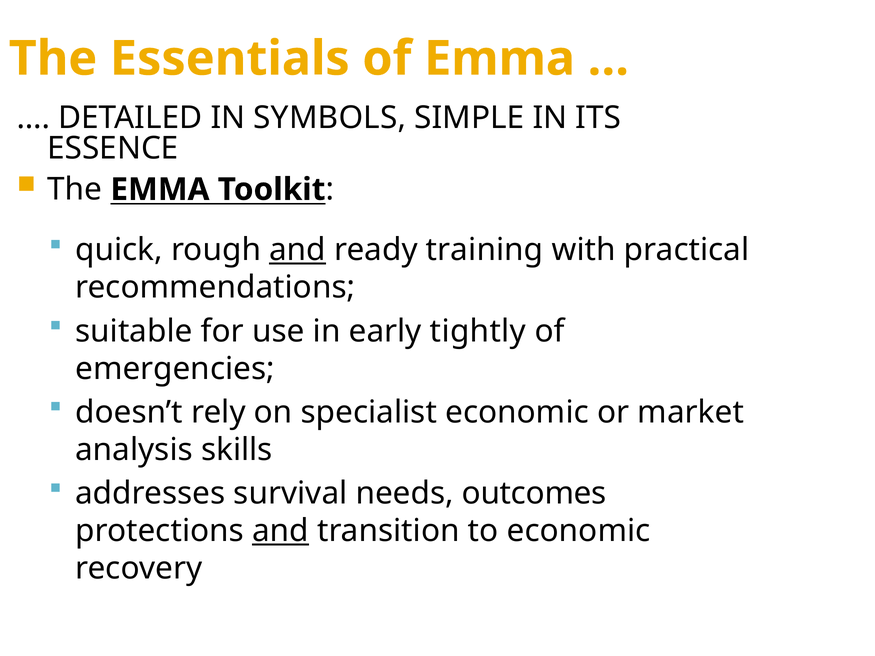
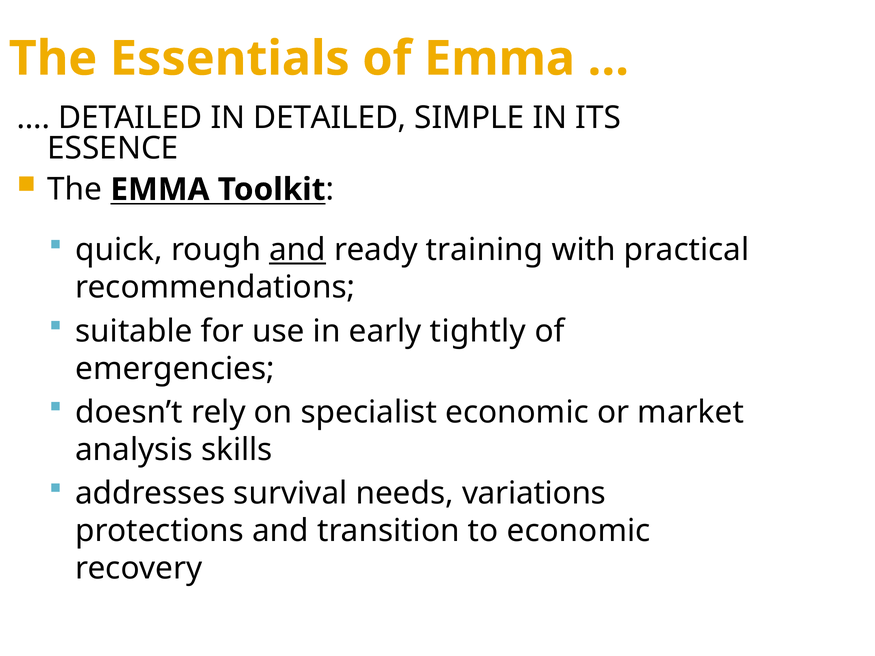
IN SYMBOLS: SYMBOLS -> DETAILED (330, 118)
outcomes: outcomes -> variations (534, 494)
and underline: present -> none (280, 531)
